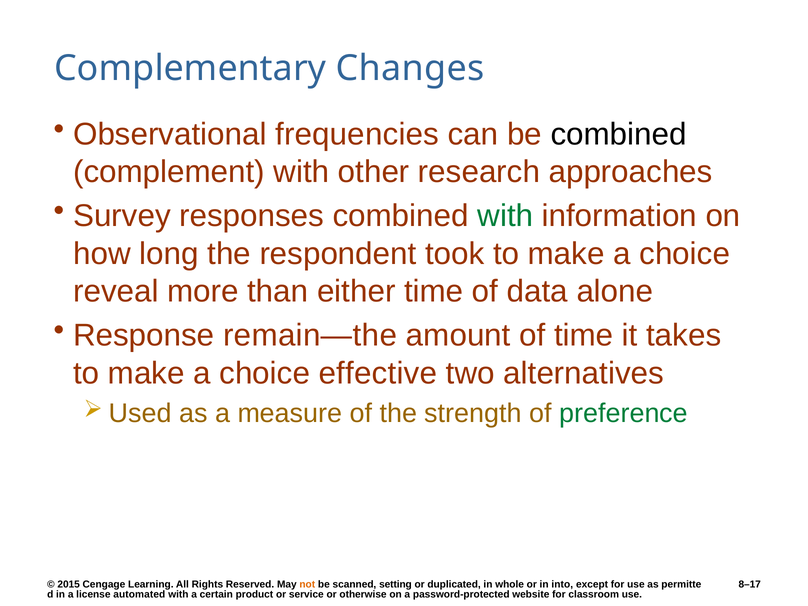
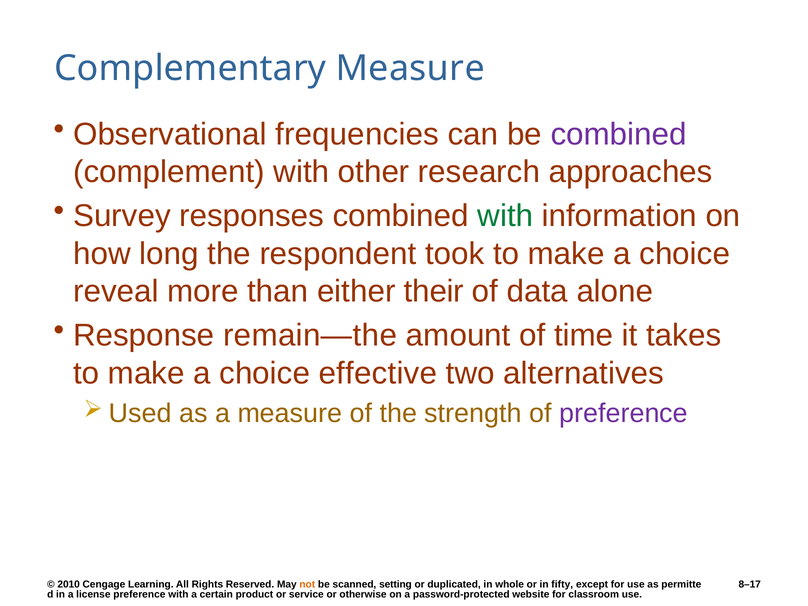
Complementary Changes: Changes -> Measure (410, 69)
combined colour: black -> purple (619, 134)
either time: time -> their (434, 291)
preference colour: green -> purple (624, 413)
2015: 2015 -> 2010 (69, 584)
into: into -> fifty (562, 584)
license automated: automated -> preference (139, 595)
